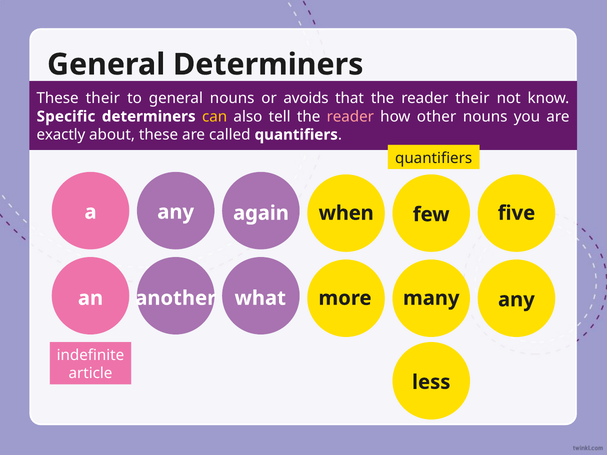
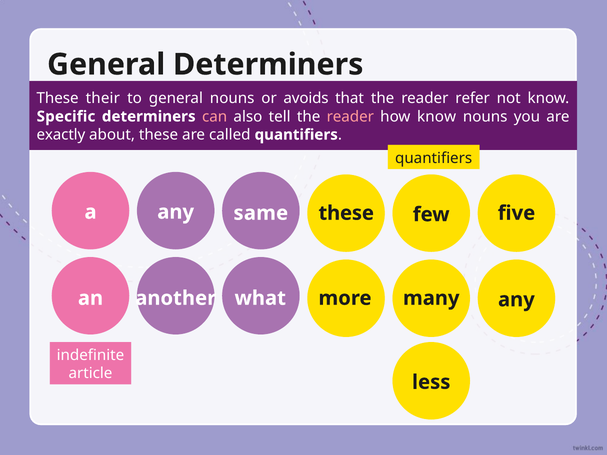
reader their: their -> refer (473, 98)
can colour: yellow -> pink (215, 117)
how other: other -> know (437, 117)
again: again -> same (261, 213)
when: when -> these (346, 213)
